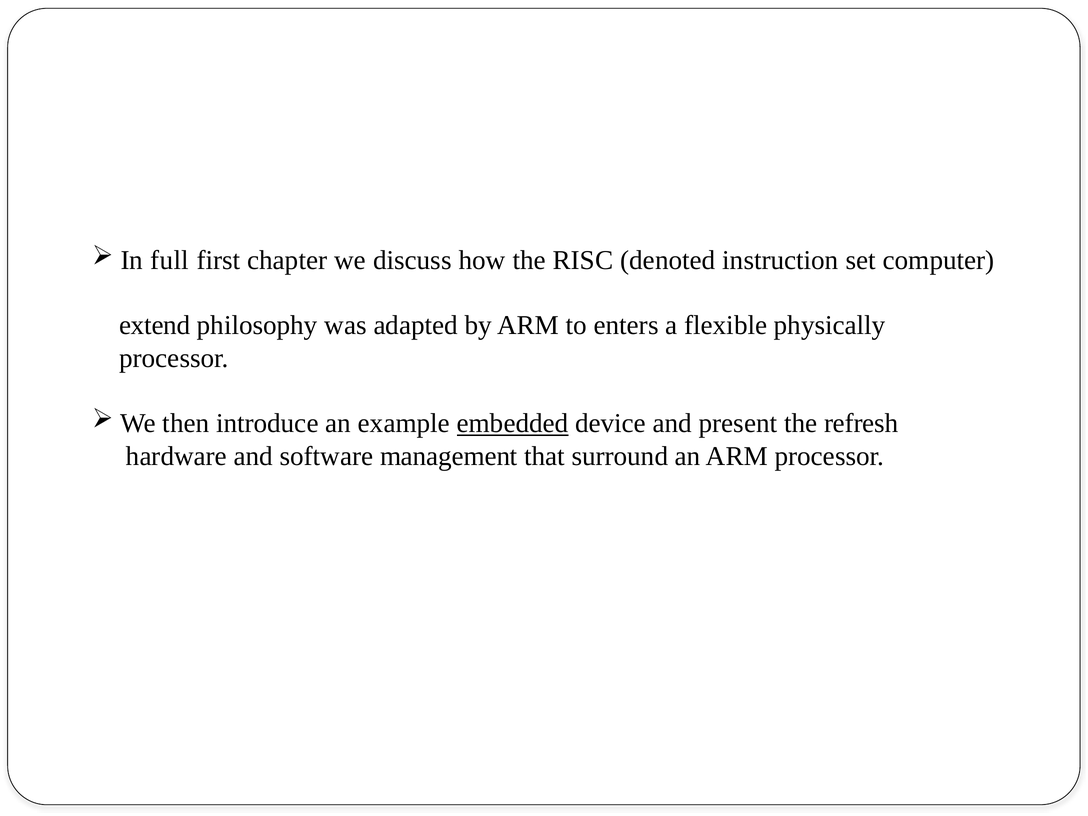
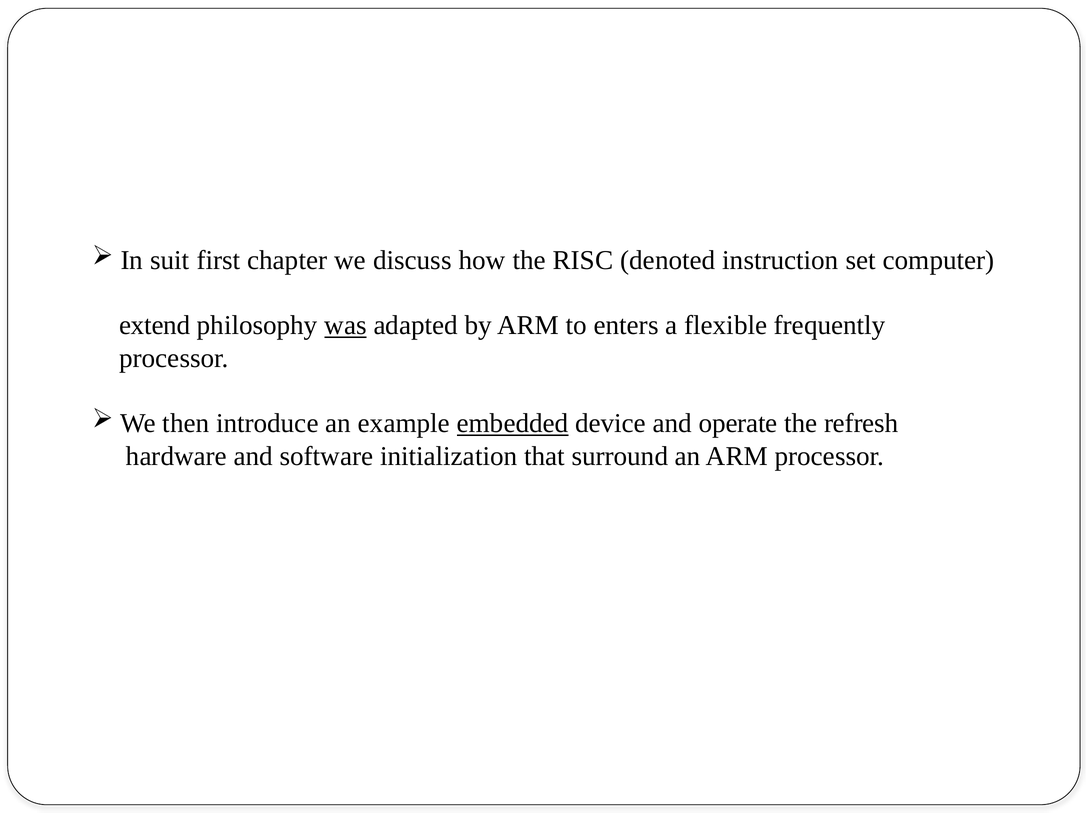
full: full -> suit (170, 260)
was underline: none -> present (346, 325)
physically: physically -> frequently (830, 325)
present: present -> operate (738, 423)
management: management -> initialization (449, 456)
